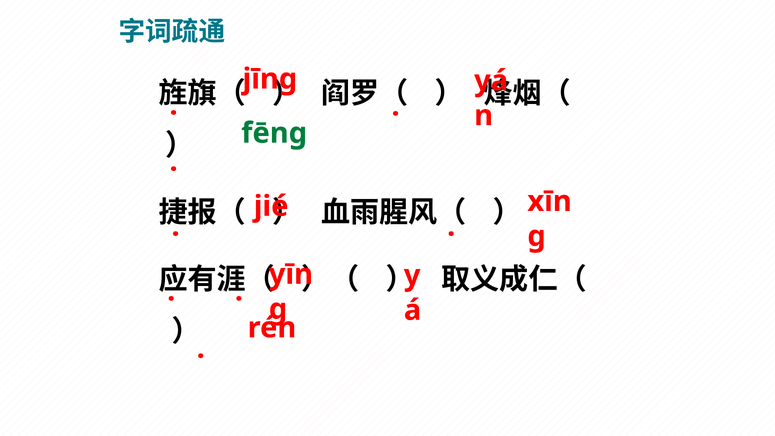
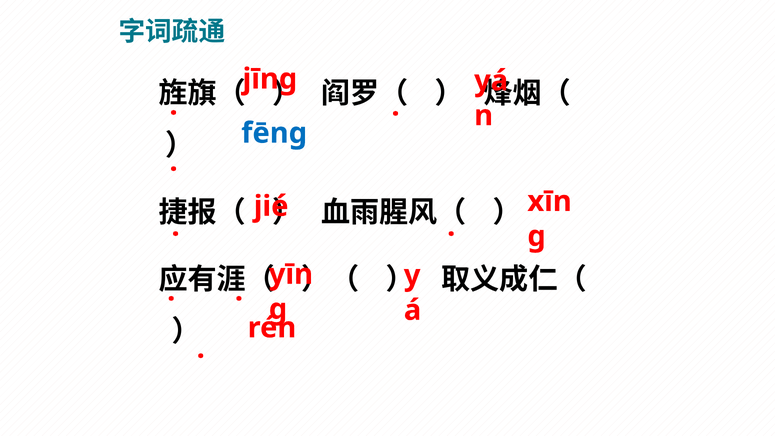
fēng colour: green -> blue (274, 133)
